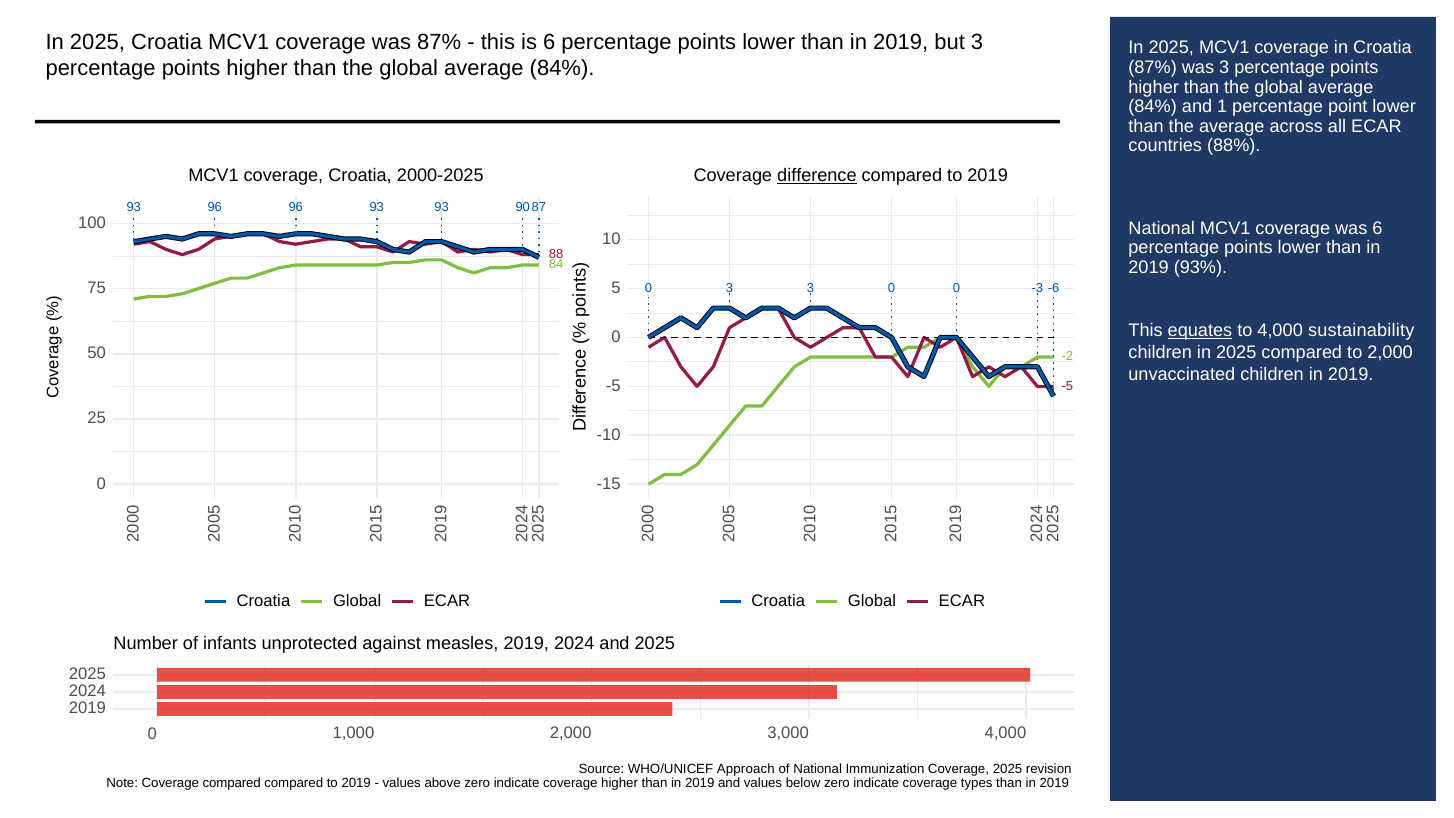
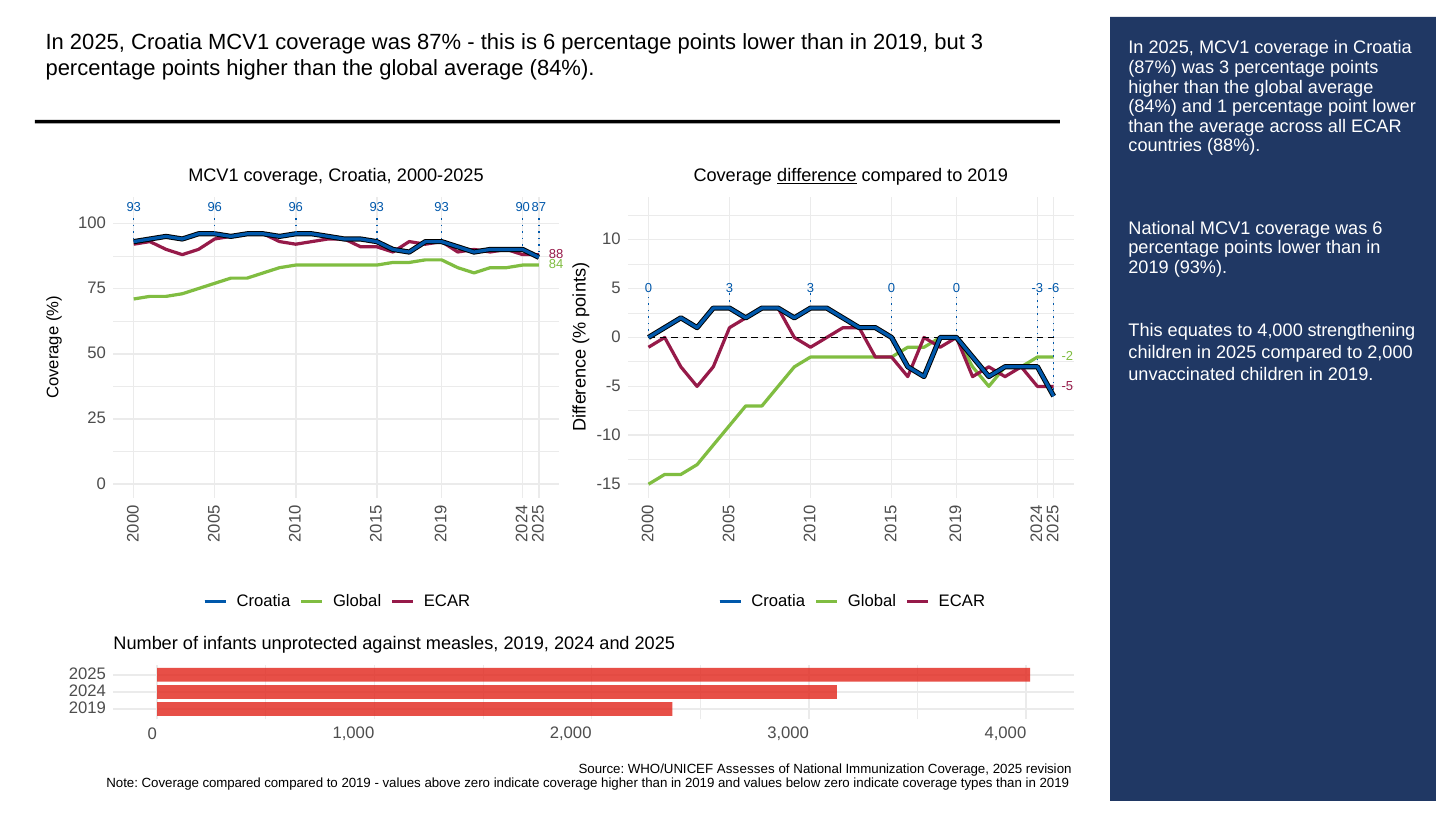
equates underline: present -> none (1200, 330)
sustainability: sustainability -> strengthening (1361, 330)
Approach: Approach -> Assesses (746, 769)
